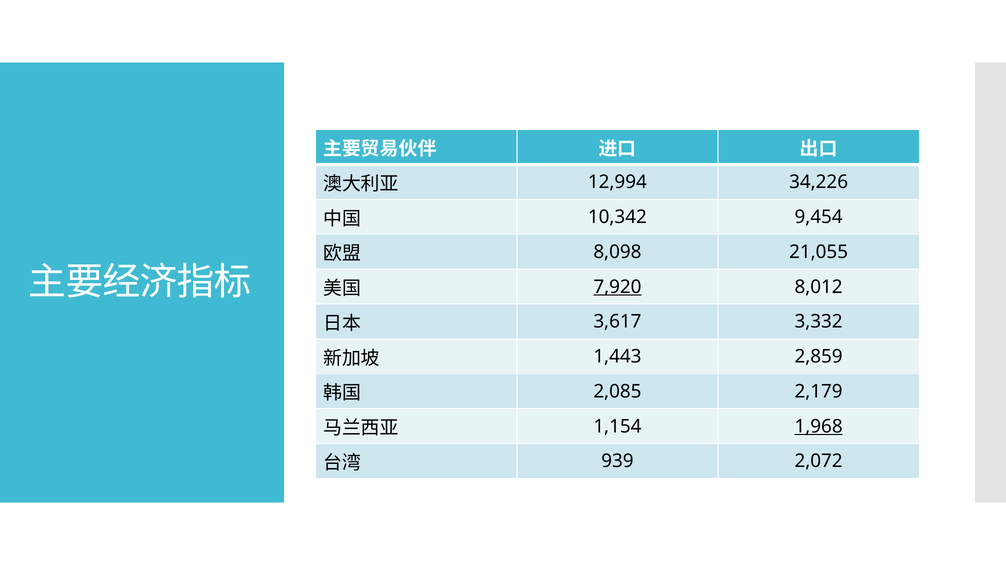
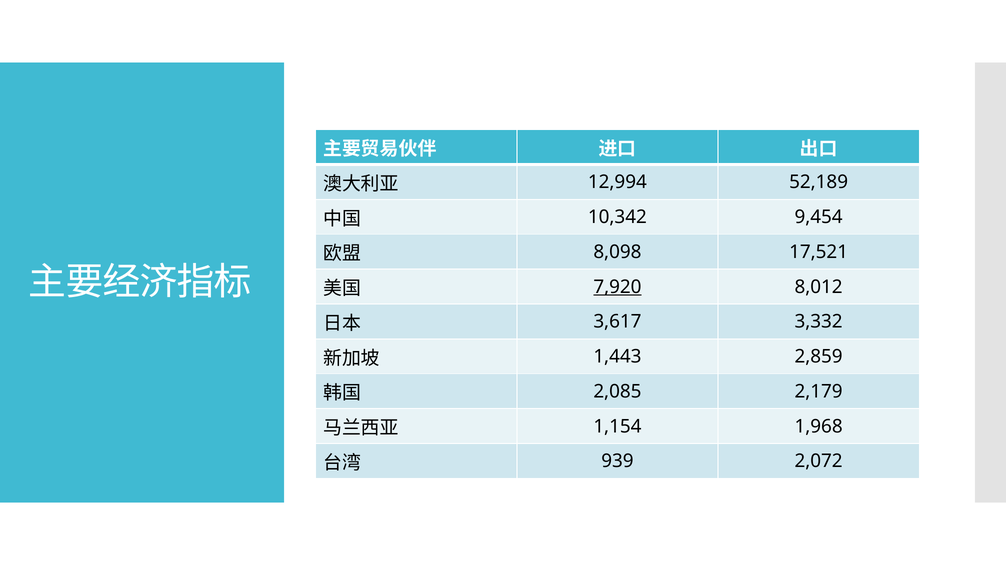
34,226: 34,226 -> 52,189 (819, 182)
21,055: 21,055 -> 17,521 (819, 252)
1,968 underline: present -> none (819, 426)
